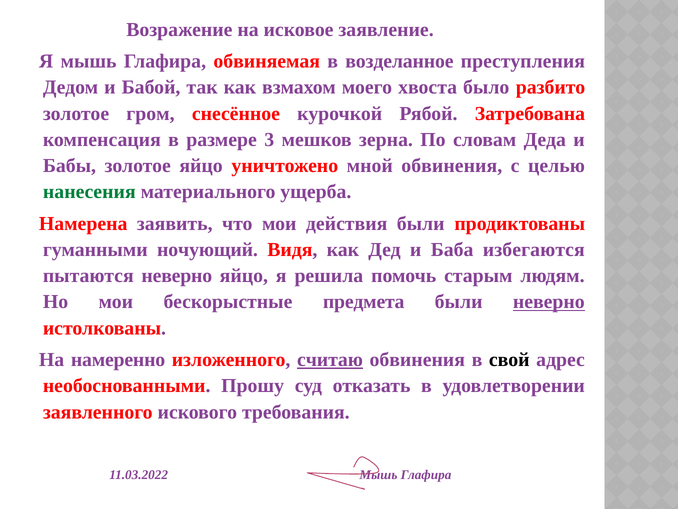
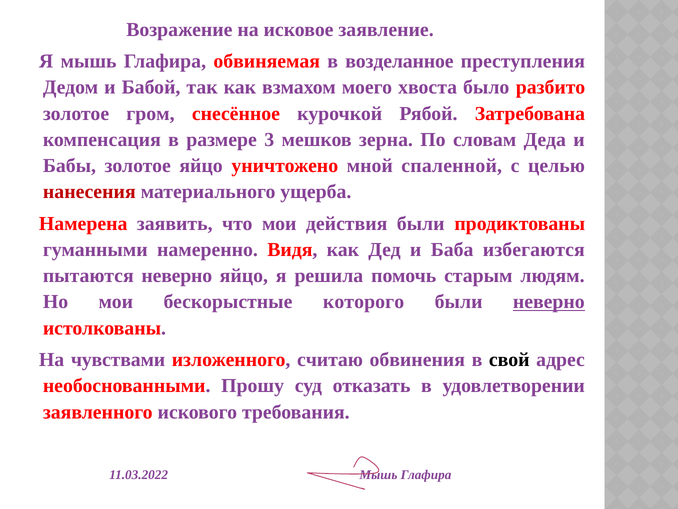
мной обвинения: обвинения -> спаленной (452, 166)
нанесения colour: green -> red (89, 192)
ночующий: ночующий -> намеренно (207, 249)
предмета: предмета -> которого (364, 302)
намеренно: намеренно -> чувствами (118, 359)
считаю underline: present -> none (330, 359)
